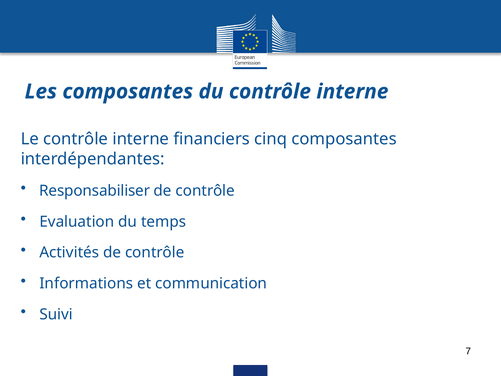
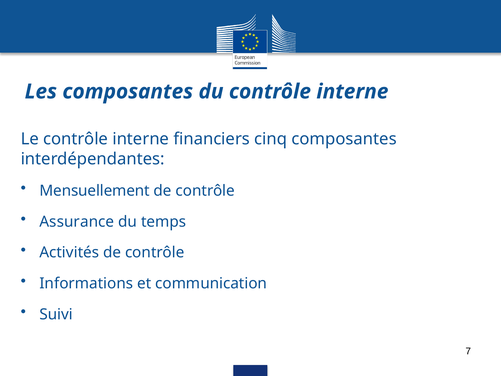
Responsabiliser: Responsabiliser -> Mensuellement (95, 191)
Evaluation: Evaluation -> Assurance (77, 222)
